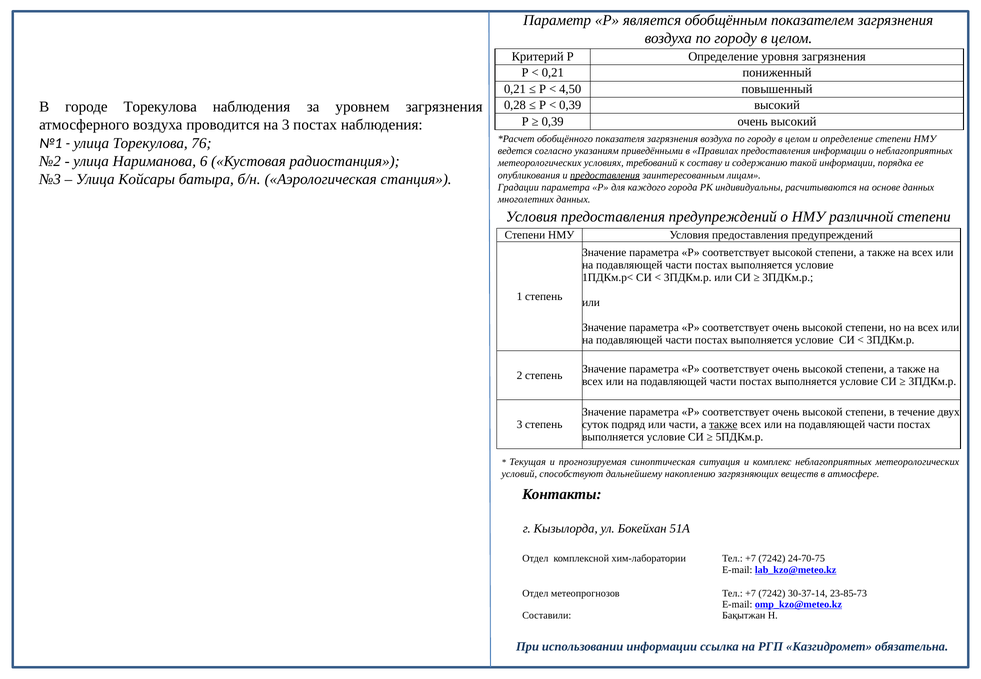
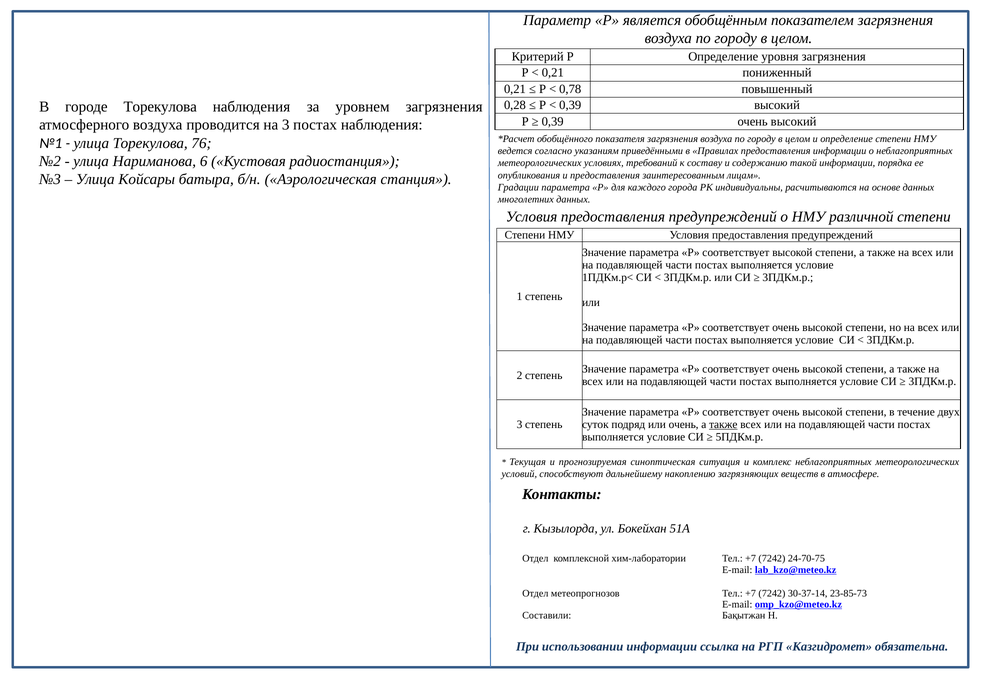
4,50: 4,50 -> 0,78 (570, 89)
предоставления underline: present -> none (605, 175)
или части: части -> очень (684, 424)
